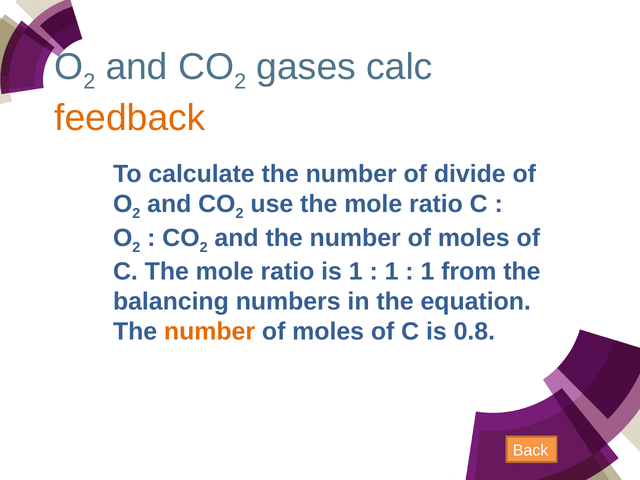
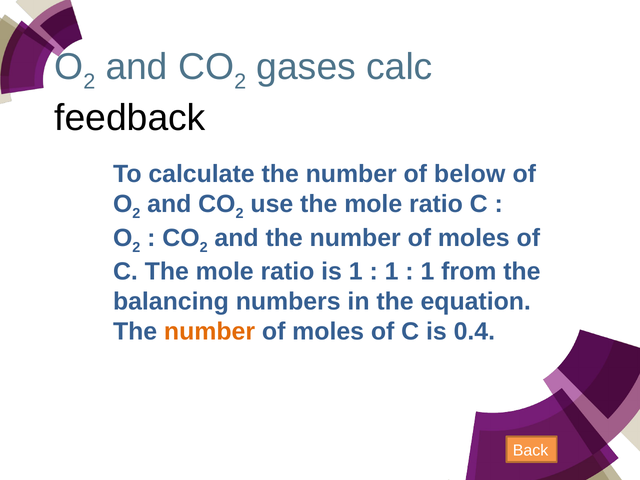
feedback colour: orange -> black (130, 118)
divide: divide -> below (470, 174)
0.8: 0.8 -> 0.4 (474, 331)
